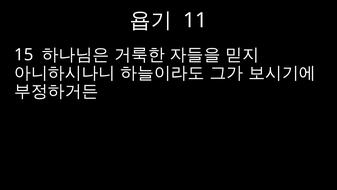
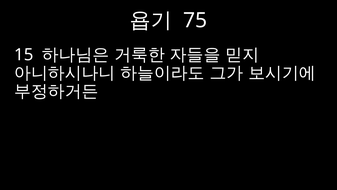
11: 11 -> 75 (195, 20)
